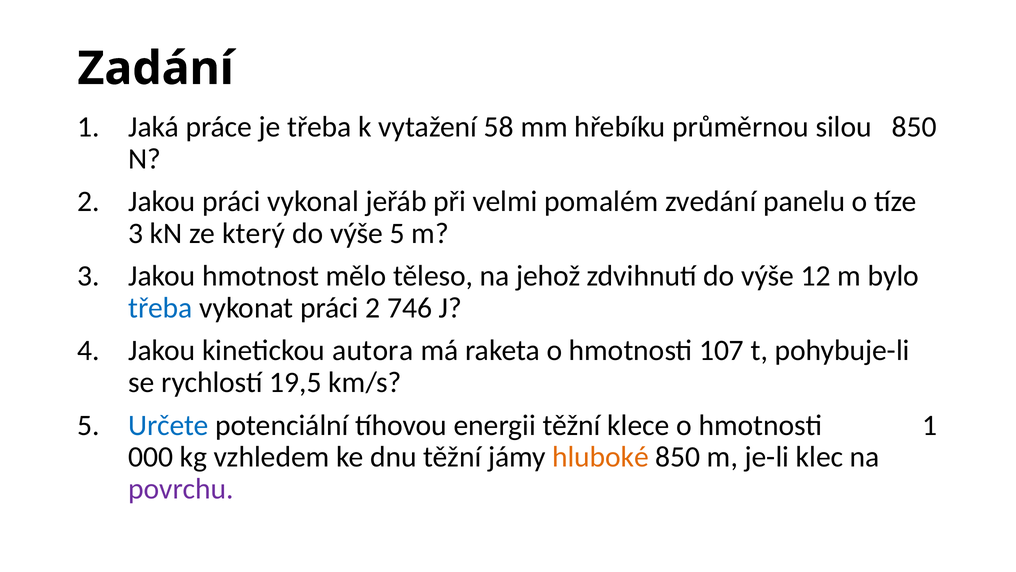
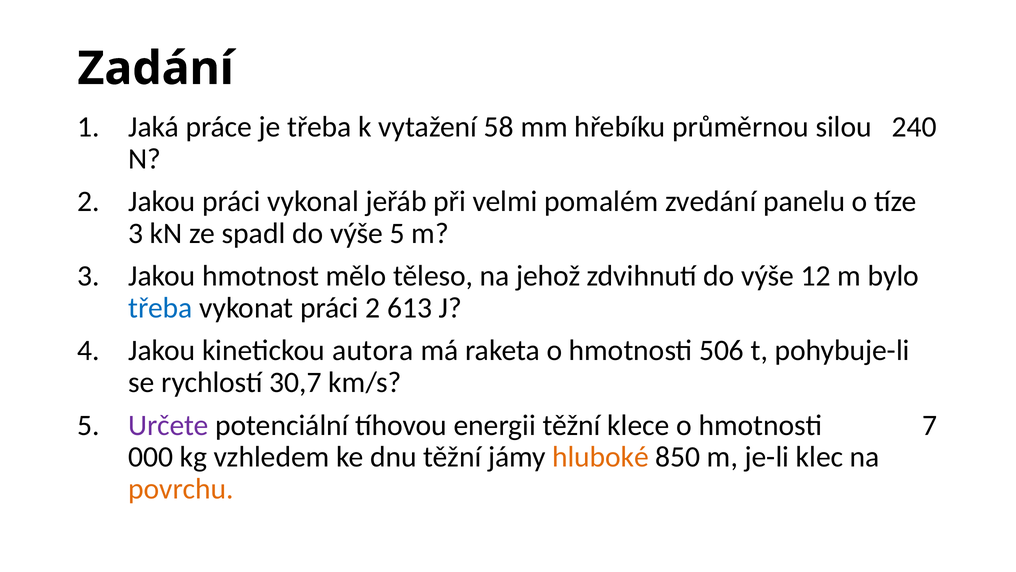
silou 850: 850 -> 240 (914, 127)
který: který -> spadl (254, 233)
746: 746 -> 613 (410, 308)
107: 107 -> 506 (722, 350)
19,5: 19,5 -> 30,7 (296, 382)
Určete colour: blue -> purple (168, 425)
hmotnosti 1: 1 -> 7 (930, 425)
povrchu colour: purple -> orange (181, 489)
